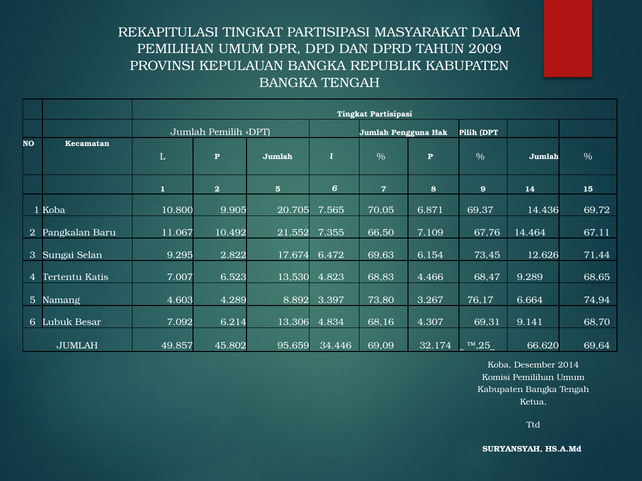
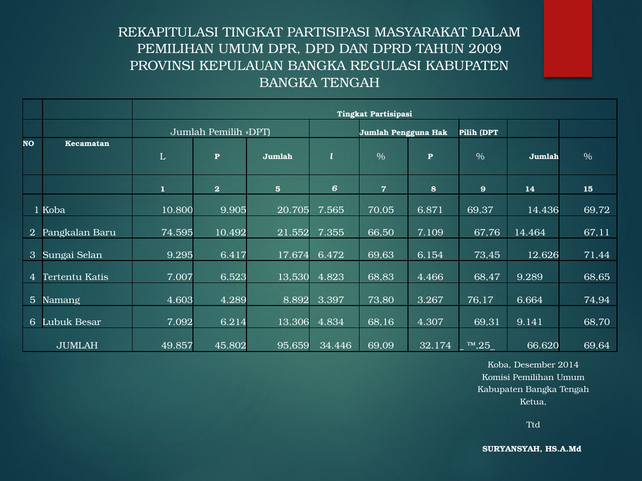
REPUBLIK: REPUBLIK -> REGULASI (386, 66)
11.067: 11.067 -> 74.595 (177, 233)
2.822: 2.822 -> 6.417 (234, 255)
